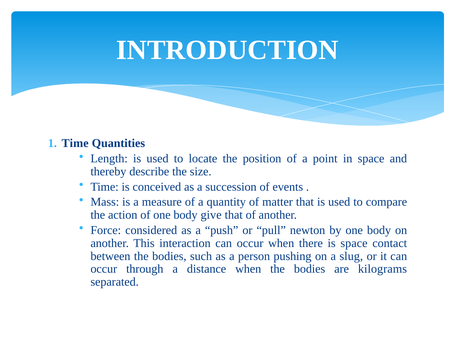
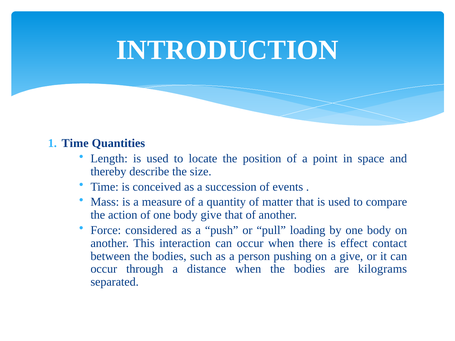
newton: newton -> loading (308, 230)
is space: space -> effect (354, 243)
a slug: slug -> give (351, 256)
